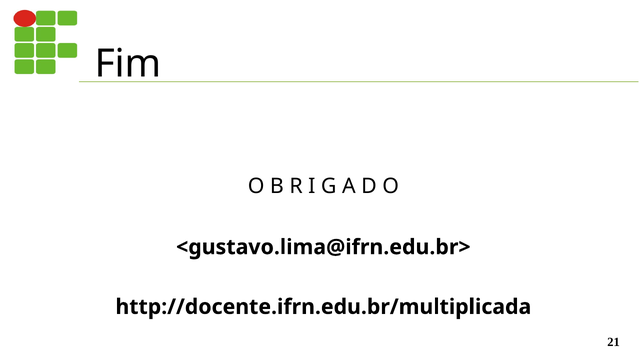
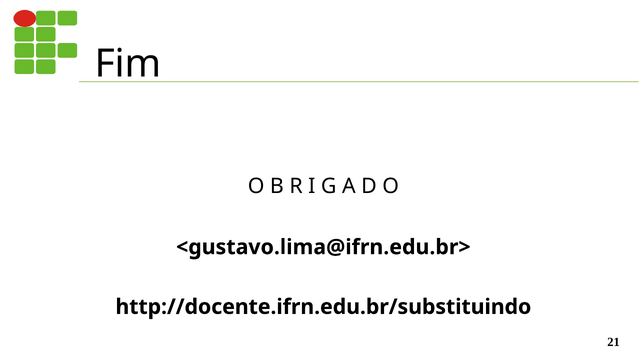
http://docente.ifrn.edu.br/multiplicada: http://docente.ifrn.edu.br/multiplicada -> http://docente.ifrn.edu.br/substituindo (323, 307)
